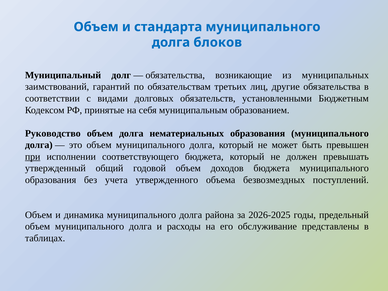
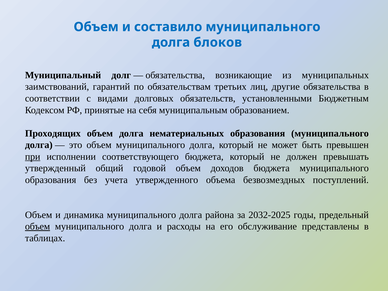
стандарта: стандарта -> составило (168, 27)
Руководство: Руководство -> Проходящих (53, 133)
2026-2025: 2026-2025 -> 2032-2025 (269, 215)
объем underline: none -> present (38, 226)
